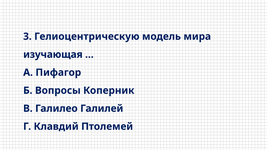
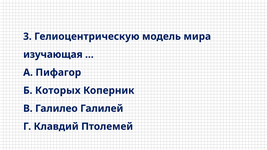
Вопросы: Вопросы -> Которых (58, 91)
